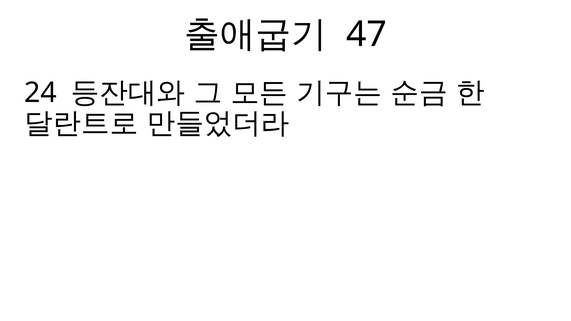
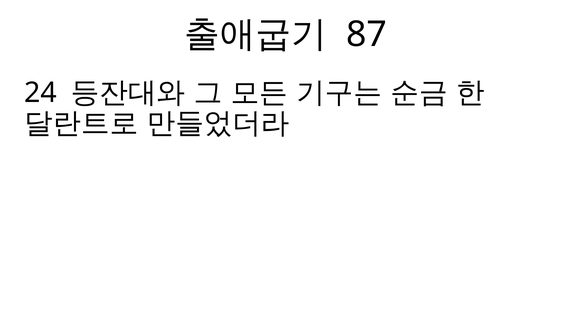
47: 47 -> 87 (366, 34)
